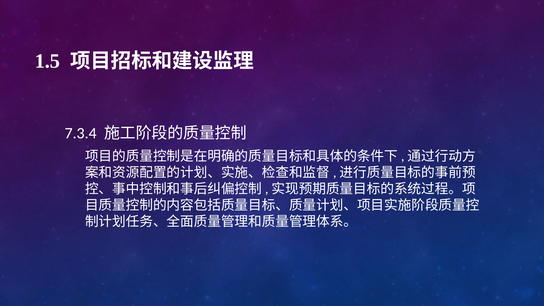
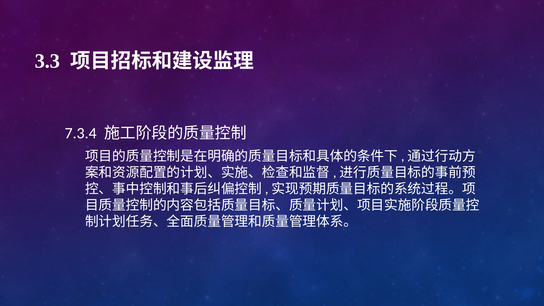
1.5: 1.5 -> 3.3 (47, 61)
